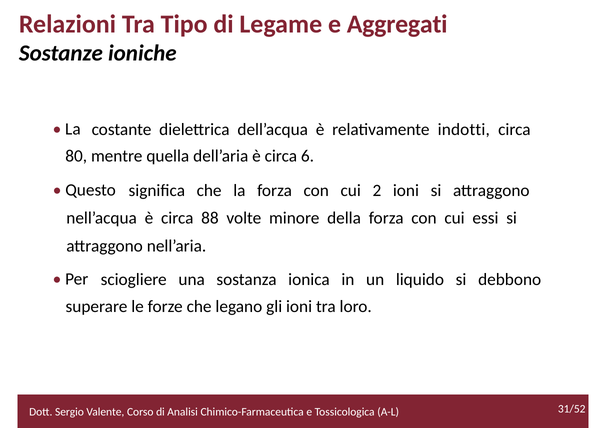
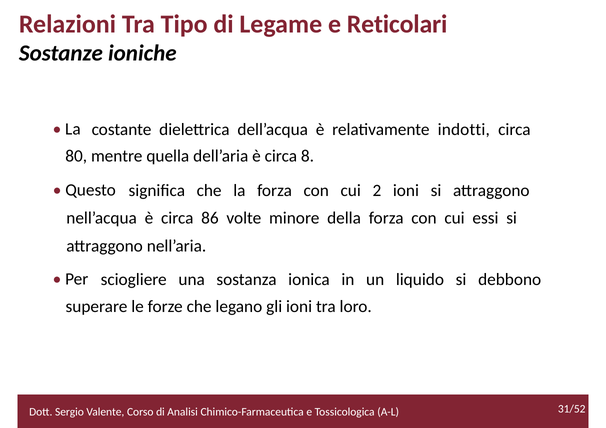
Aggregati: Aggregati -> Reticolari (397, 24)
6: 6 -> 8 (307, 156)
88: 88 -> 86 (210, 218)
